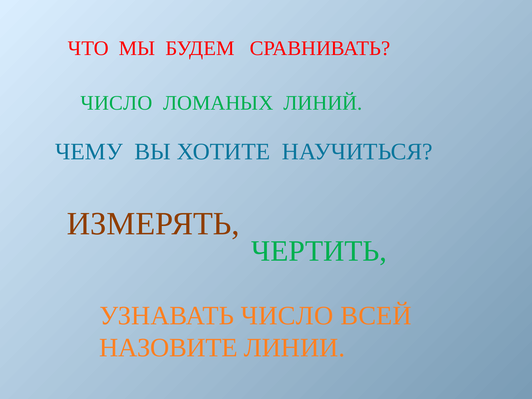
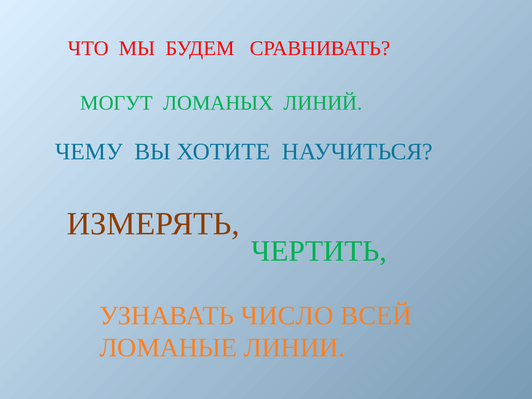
ЧИСЛО: ЧИСЛО -> МОГУТ (117, 103)
НАЗОВИТЕ: НАЗОВИТЕ -> ЛОМАНЫЕ (168, 348)
